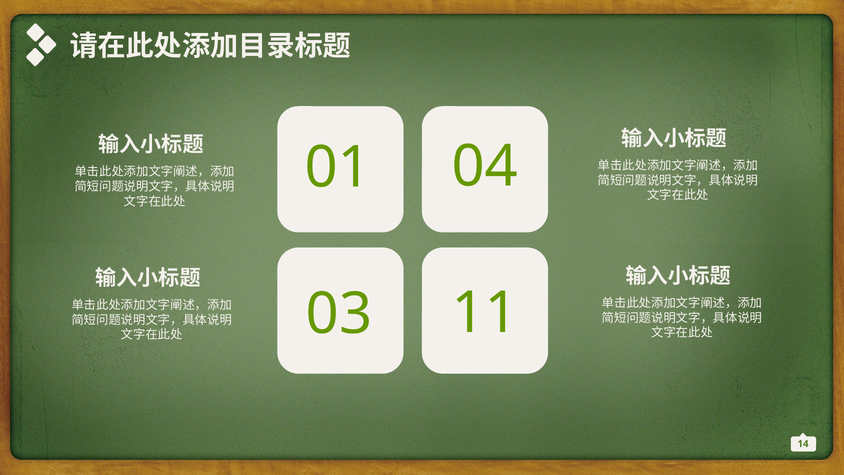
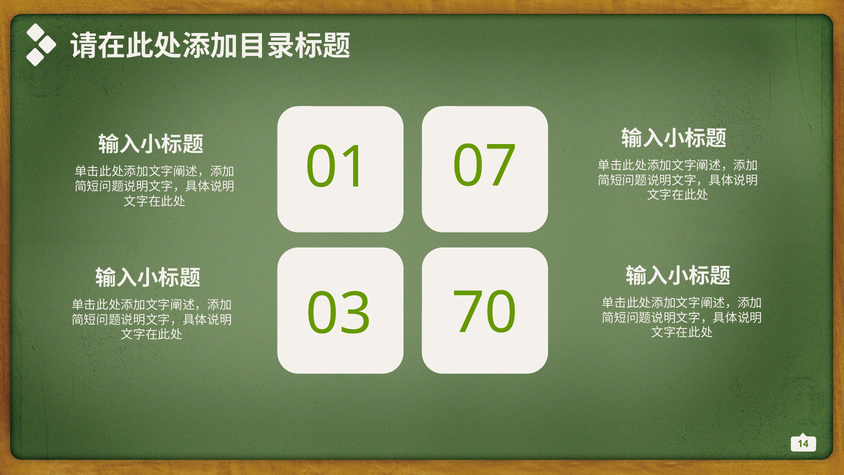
04: 04 -> 07 (485, 167)
11: 11 -> 70 (485, 313)
